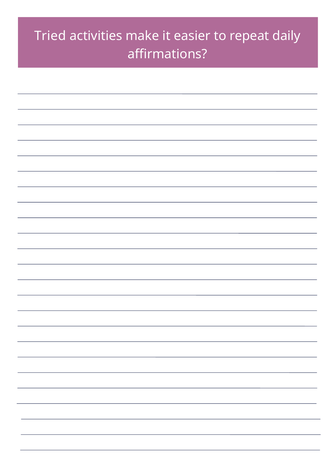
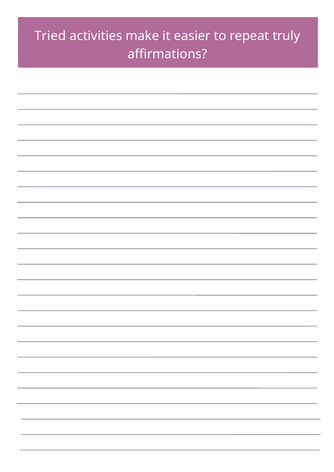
daily: daily -> truly (286, 36)
